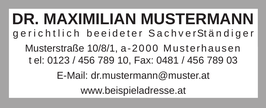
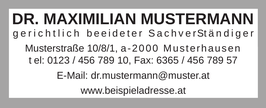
0481: 0481 -> 6365 (168, 60)
03: 03 -> 57 (232, 60)
